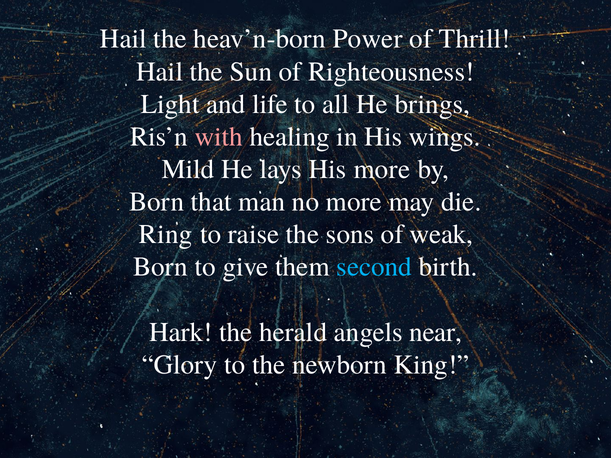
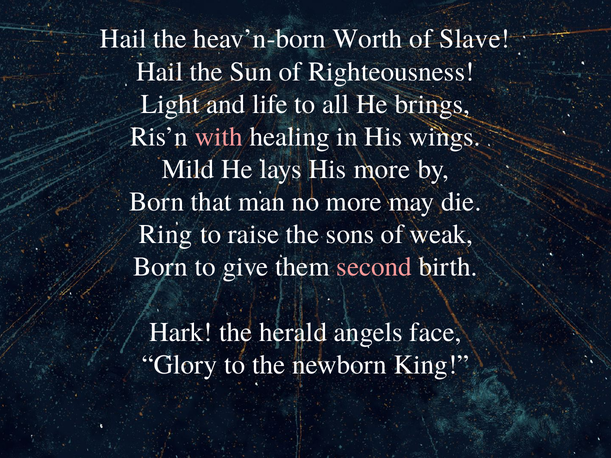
Power: Power -> Worth (368, 39)
Thrill: Thrill -> Slave (475, 39)
second colour: light blue -> pink (374, 267)
near: near -> face (435, 332)
